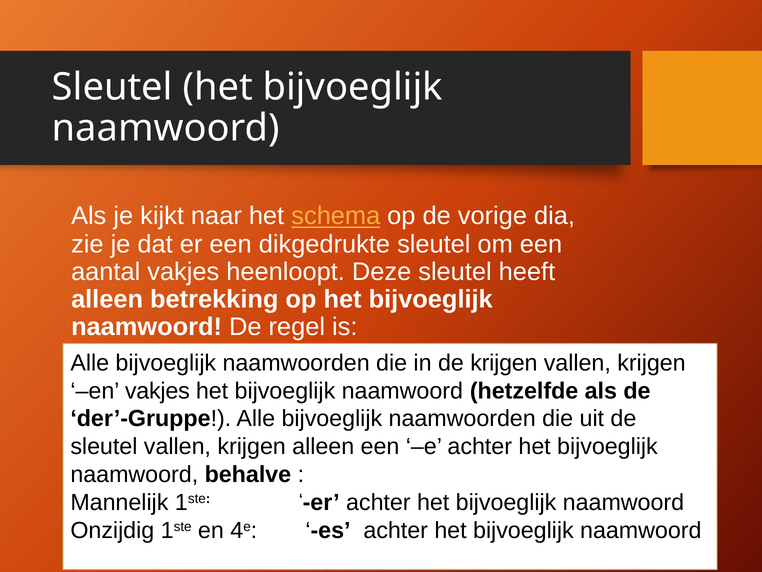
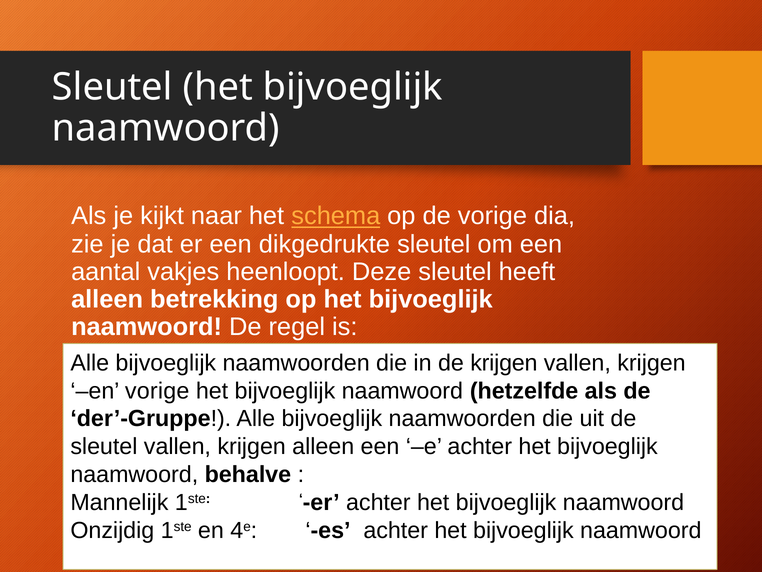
en vakjes: vakjes -> vorige (157, 391)
